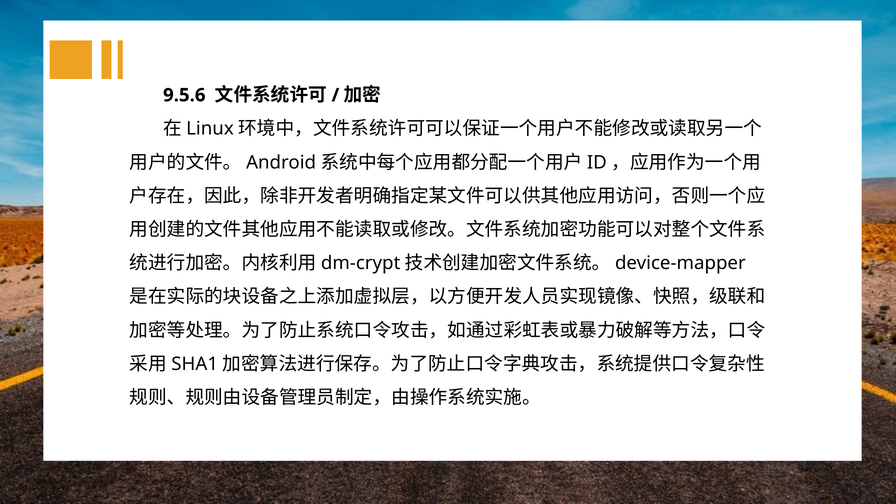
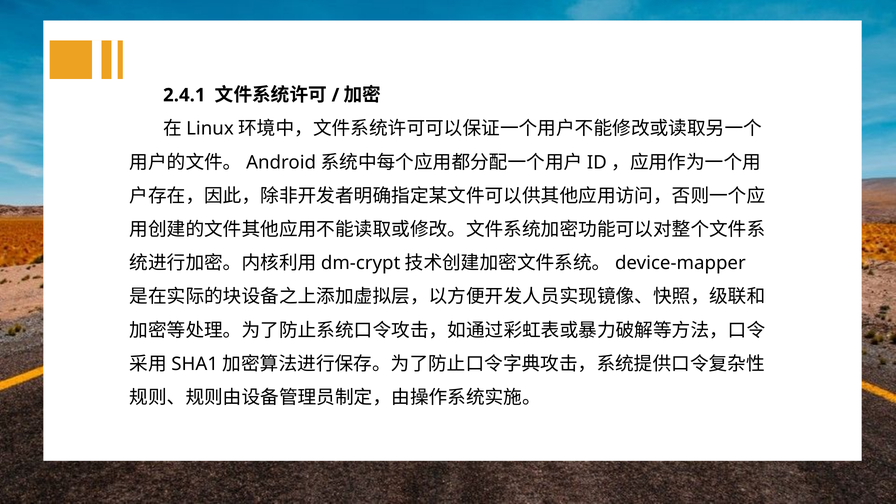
9.5.6: 9.5.6 -> 2.4.1 (184, 95)
